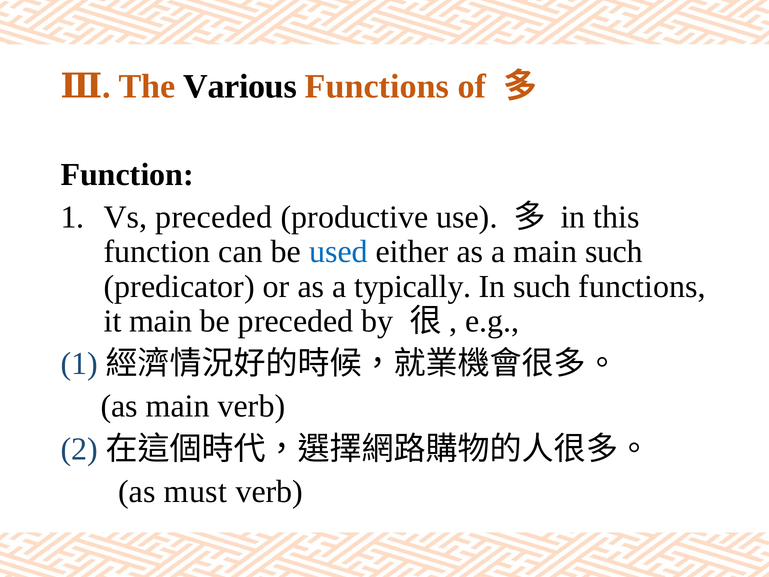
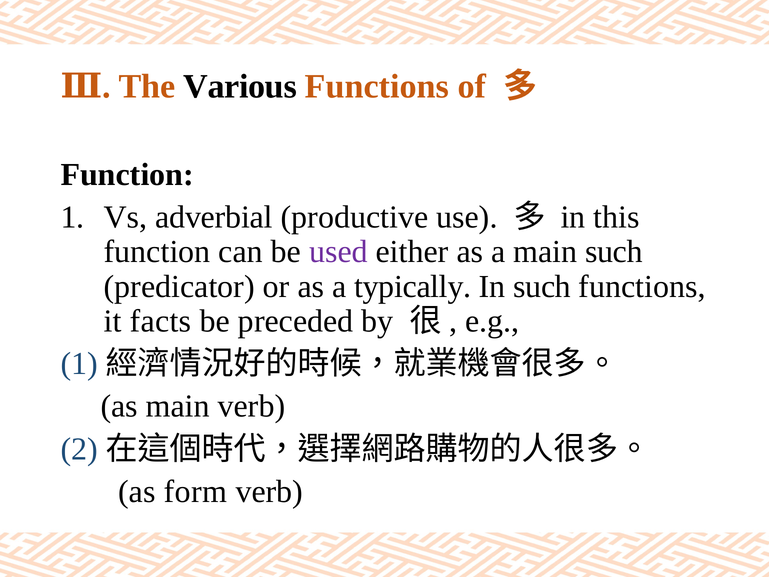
Vs preceded: preceded -> adverbial (214, 217)
used colour: blue -> purple (338, 252)
it main: main -> facts (161, 321)
must: must -> form (195, 491)
